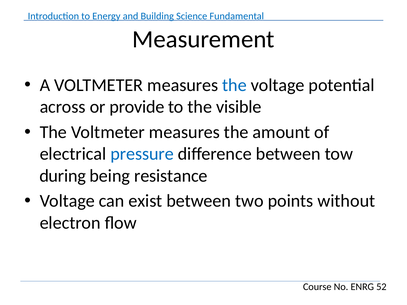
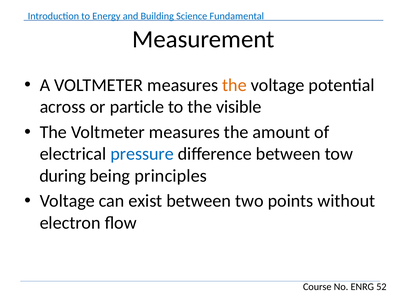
the colour: blue -> orange (234, 85)
provide: provide -> particle (137, 107)
resistance: resistance -> principles (171, 176)
